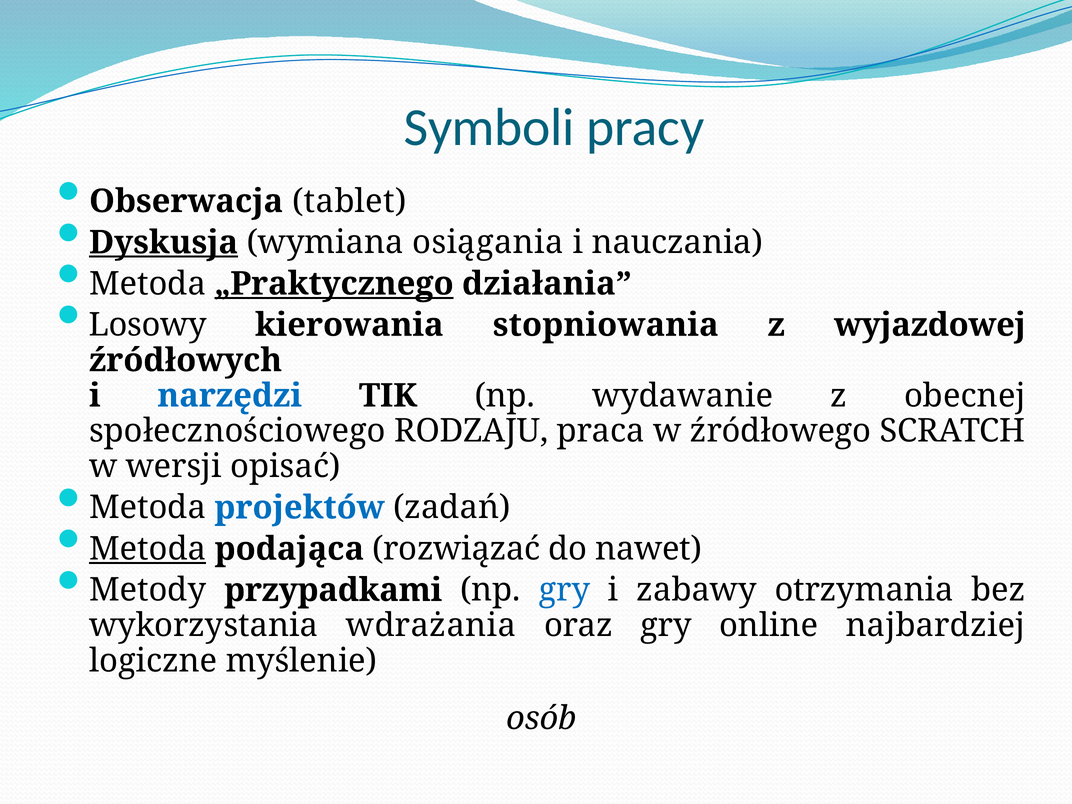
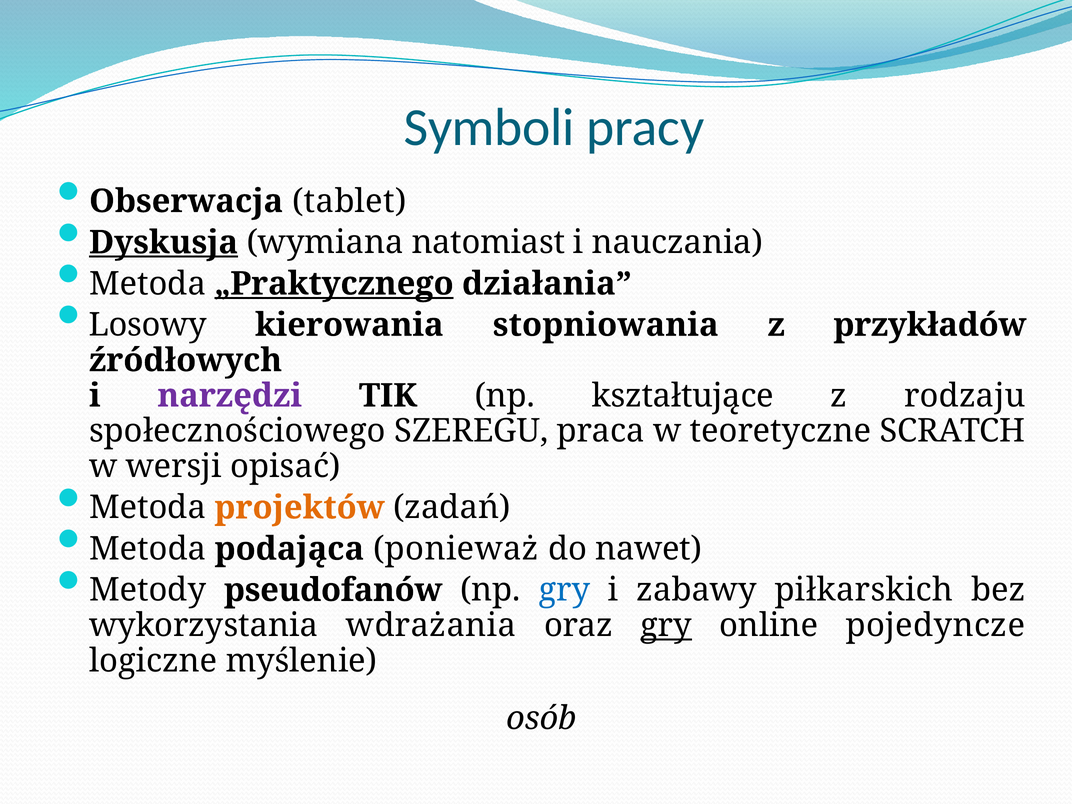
osiągania: osiągania -> natomiast (488, 243)
wyjazdowej: wyjazdowej -> przykładów (930, 325)
narzędzi colour: blue -> purple (230, 396)
wydawanie: wydawanie -> kształtujące (683, 396)
obecnej: obecnej -> rodzaju (965, 396)
RODZAJU: RODZAJU -> SZEREGU (471, 431)
źródłowego: źródłowego -> teoretyczne (781, 431)
projektów colour: blue -> orange (300, 508)
Metoda underline: present -> none (148, 549)
rozwiązać: rozwiązać -> ponieważ (456, 549)
przypadkami: przypadkami -> pseudofanów (333, 590)
otrzymania: otrzymania -> piłkarskich (864, 590)
gry underline: none -> present (666, 626)
najbardziej: najbardziej -> pojedyncze (935, 626)
